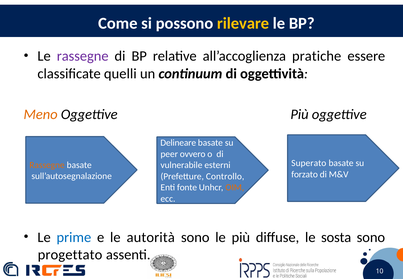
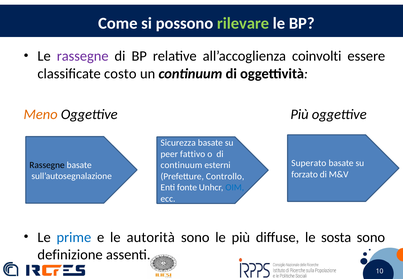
rilevare colour: yellow -> light green (243, 24)
pratiche: pratiche -> coinvolti (317, 56)
quelli: quelli -> costo (120, 74)
Delineare: Delineare -> Sicurezza (178, 143)
ovvero: ovvero -> fattivo (193, 154)
Rassegne colour: orange -> black (47, 165)
vulnerabile: vulnerabile -> continuum (181, 165)
OIM colour: orange -> blue (235, 188)
progettato: progettato -> definizione (70, 255)
